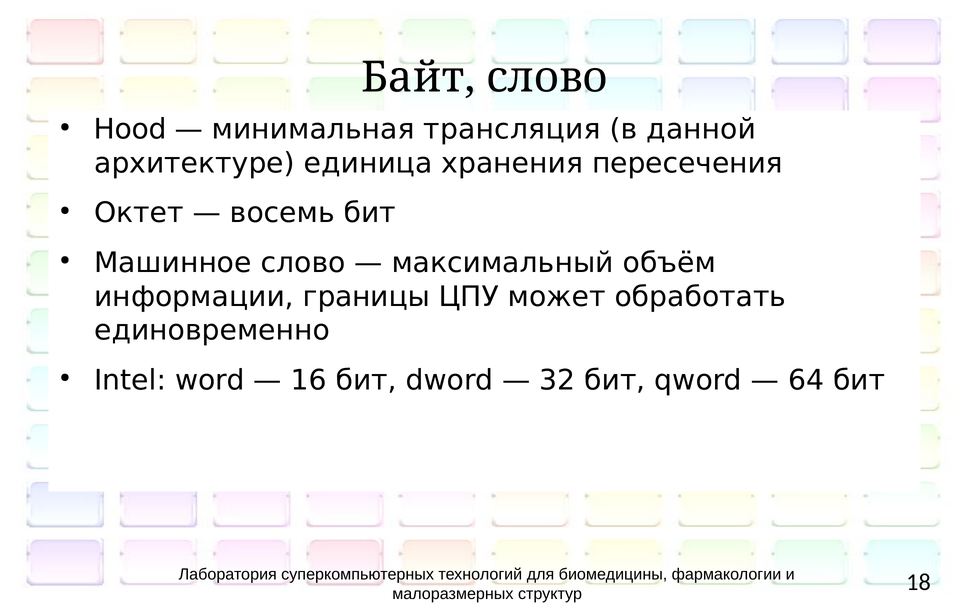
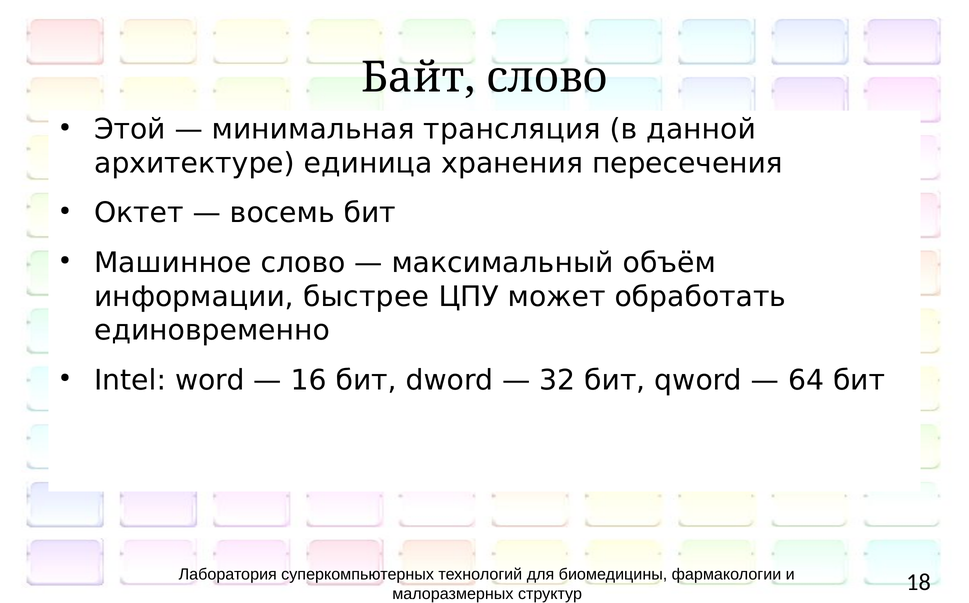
Hood: Hood -> Этой (130, 130)
границы: границы -> быстрее (366, 297)
